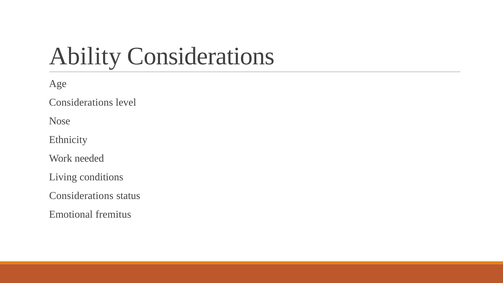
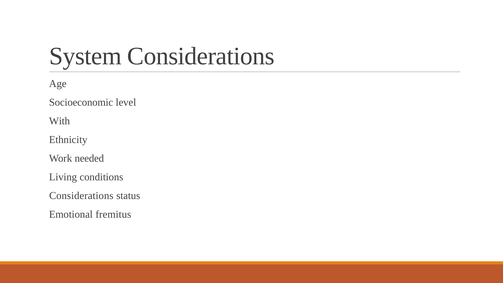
Ability: Ability -> System (85, 56)
Considerations: Considerations -> Socioeconomic (81, 102)
Nose: Nose -> With (60, 121)
